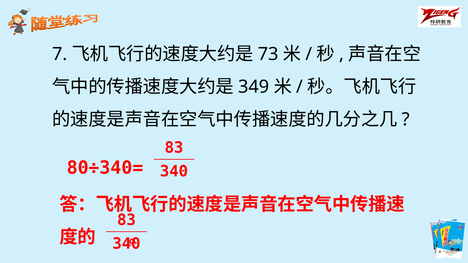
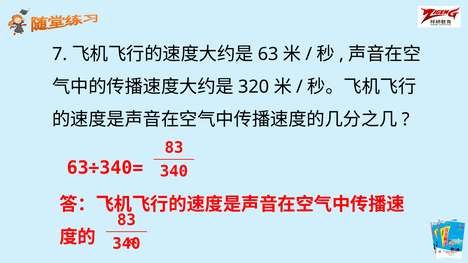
73: 73 -> 63 (268, 54)
349: 349 -> 320 (254, 87)
80÷340=: 80÷340= -> 63÷340= (105, 168)
